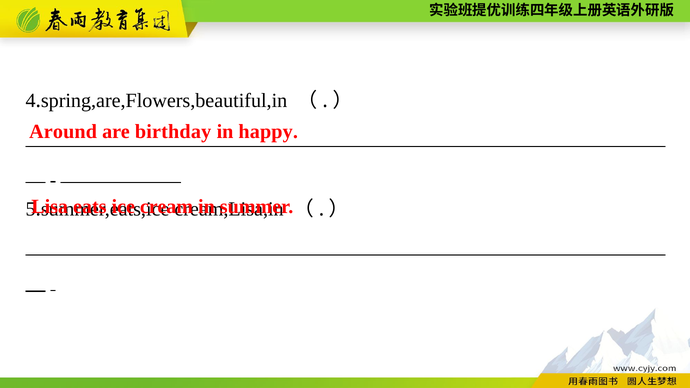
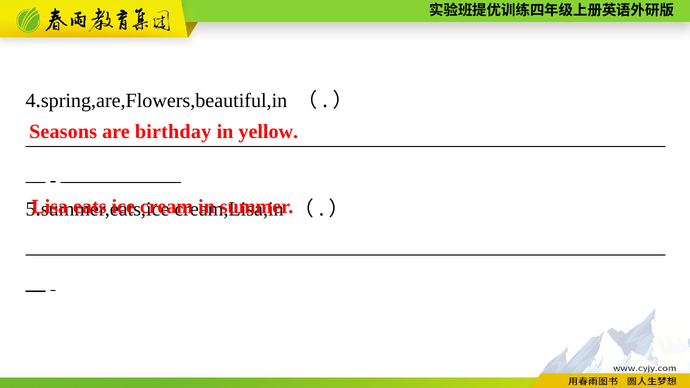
Around: Around -> Seasons (63, 132)
happy: happy -> yellow (268, 132)
